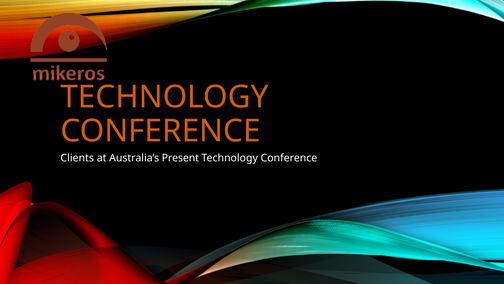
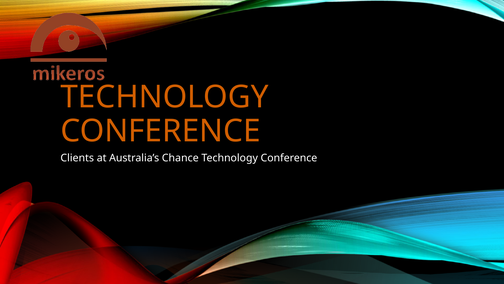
Present: Present -> Chance (180, 158)
